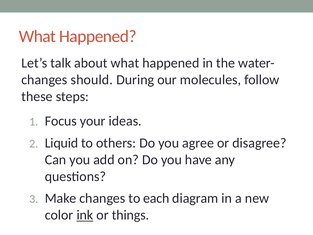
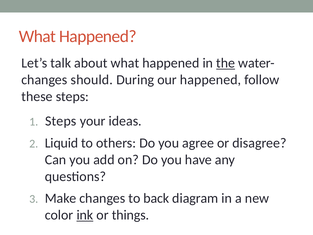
the underline: none -> present (226, 63)
our molecules: molecules -> happened (211, 80)
Focus: Focus -> Steps (61, 121)
each: each -> back (156, 198)
